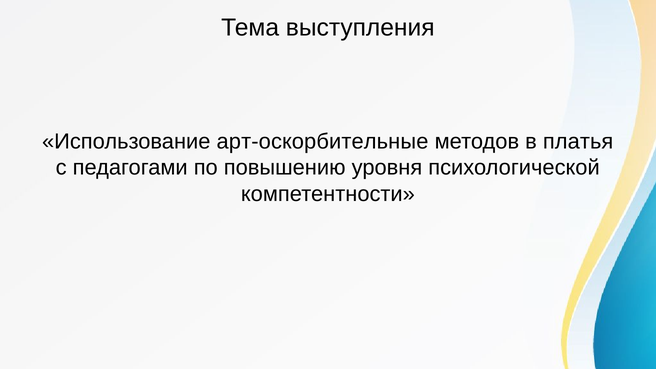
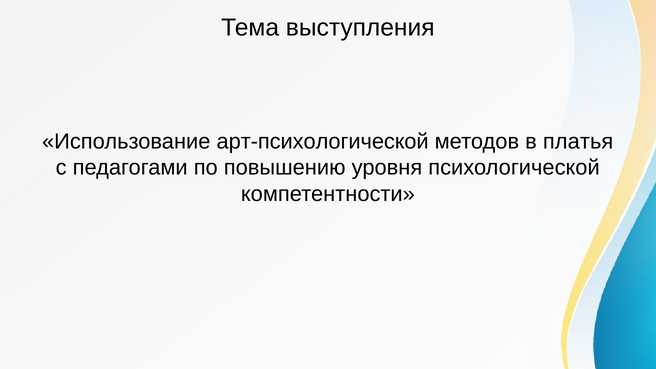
арт-оскорбительные: арт-оскорбительные -> арт-психологической (323, 142)
